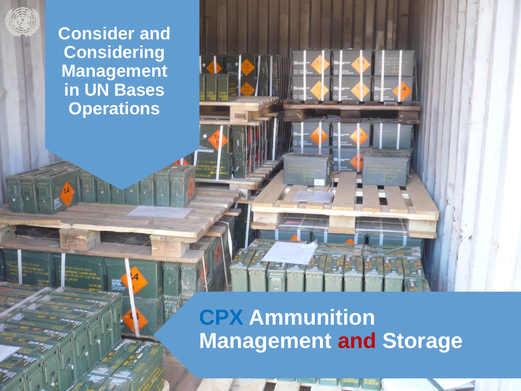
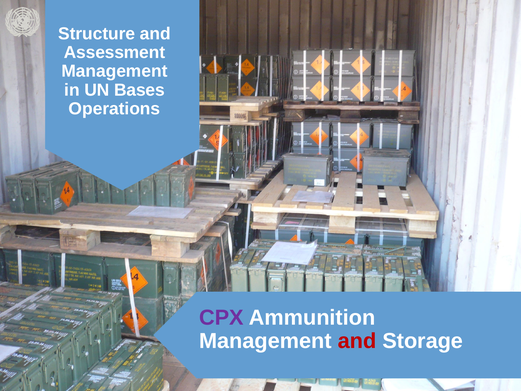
Consider: Consider -> Structure (97, 34)
Considering: Considering -> Assessment (114, 52)
CPX colour: blue -> purple (221, 317)
